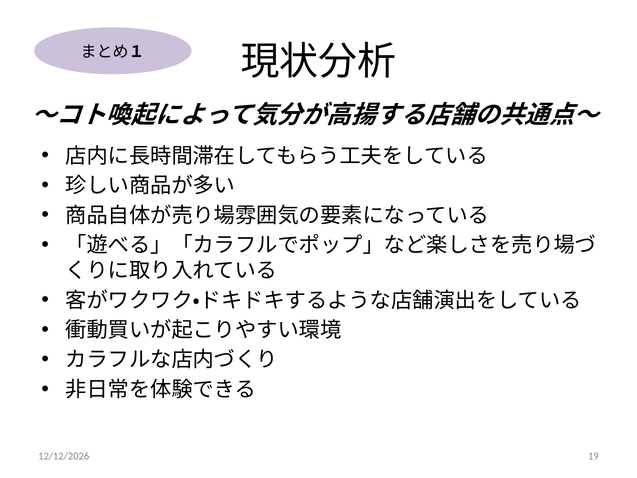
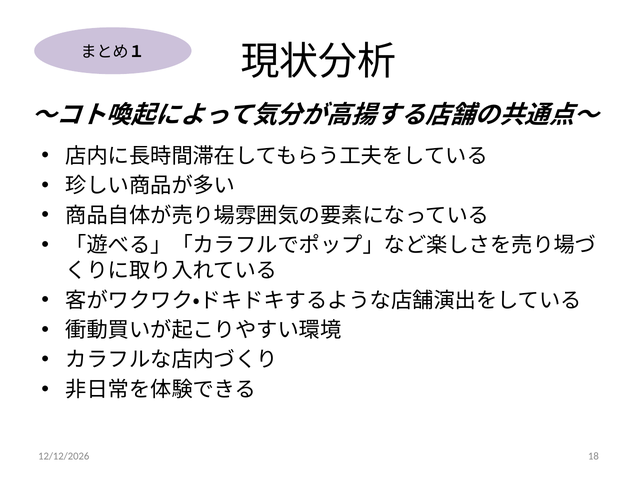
19: 19 -> 18 (593, 456)
